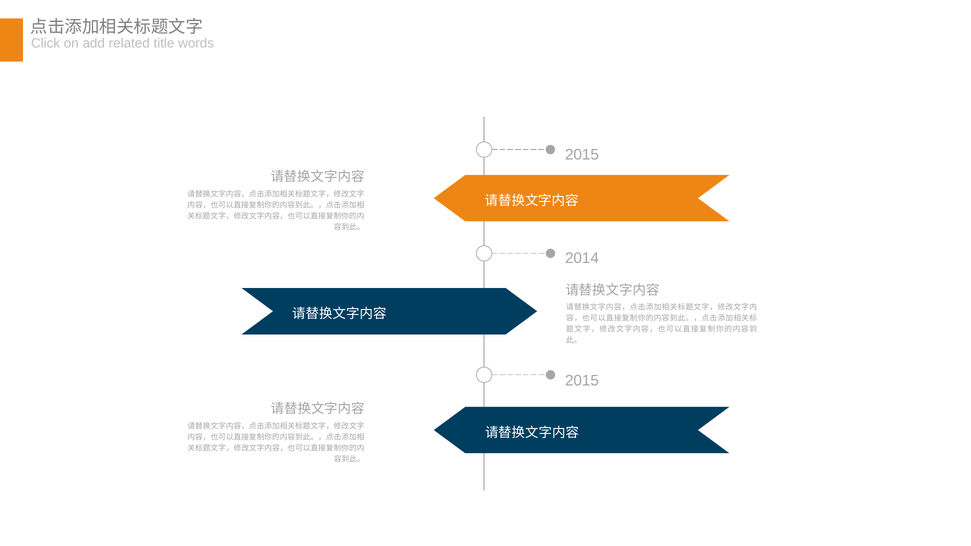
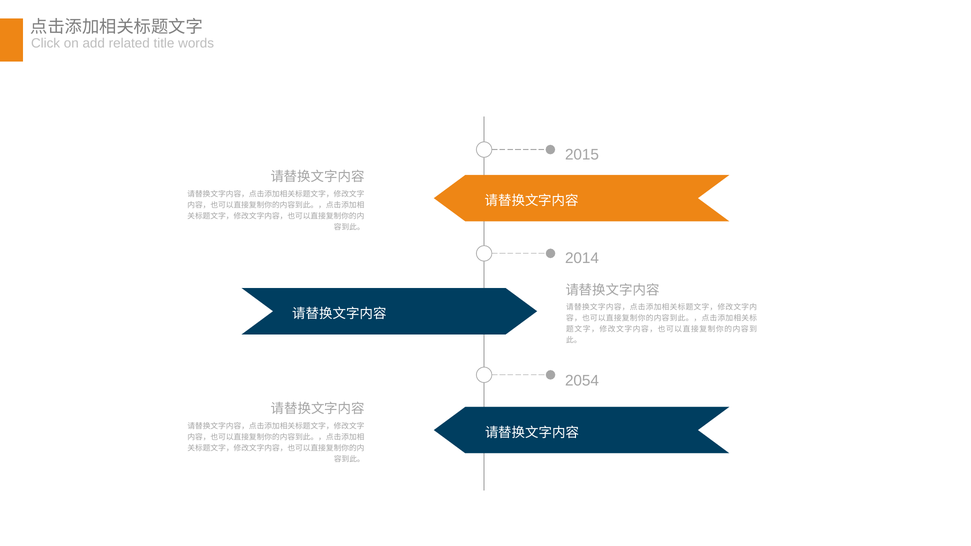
2015: 2015 -> 2054 (582, 381)
